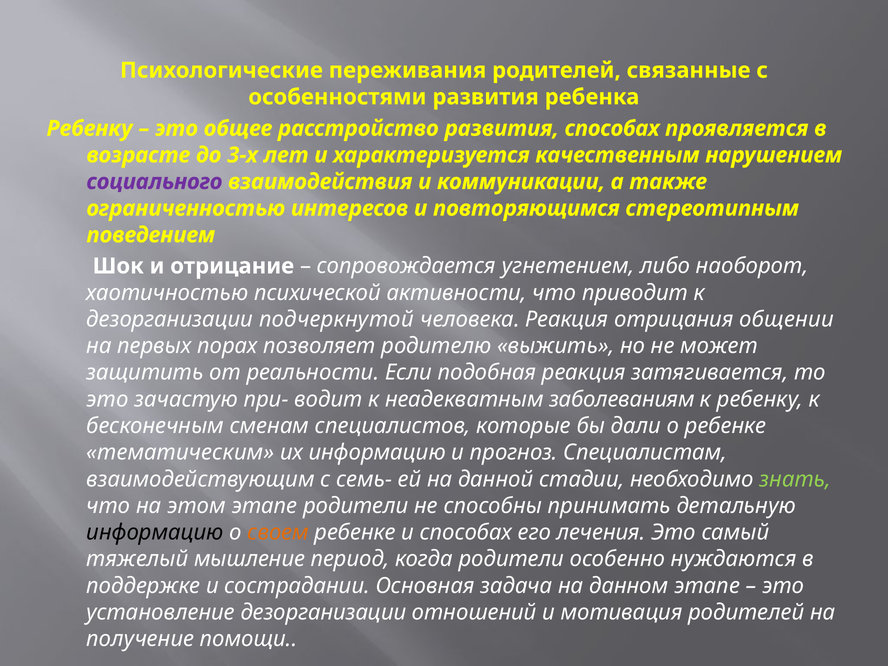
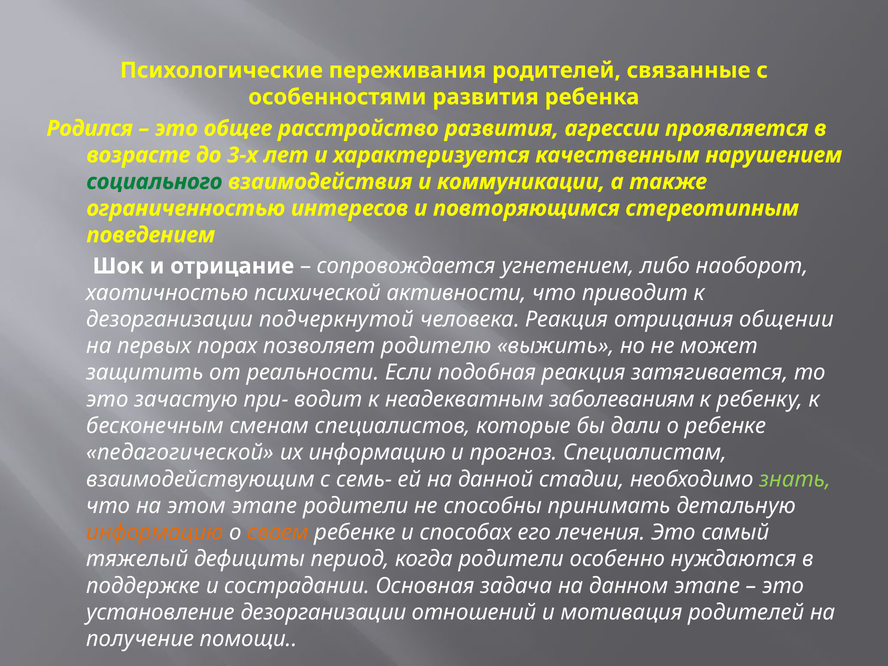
Ребенку: Ребенку -> Родился (90, 128)
развития способах: способах -> агрессии (612, 128)
социального colour: purple -> green (154, 182)
тематическим: тематическим -> педагогической (180, 453)
информацию colour: black -> orange (155, 533)
мышление: мышление -> дефициты (249, 559)
